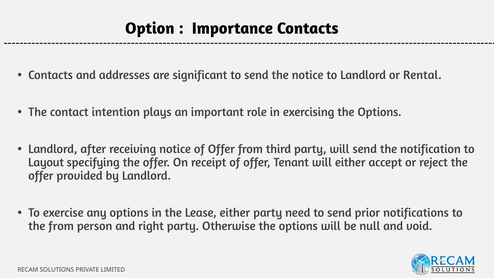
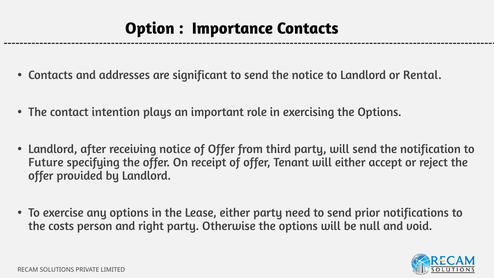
Layout: Layout -> Future (46, 162)
the from: from -> costs (61, 226)
